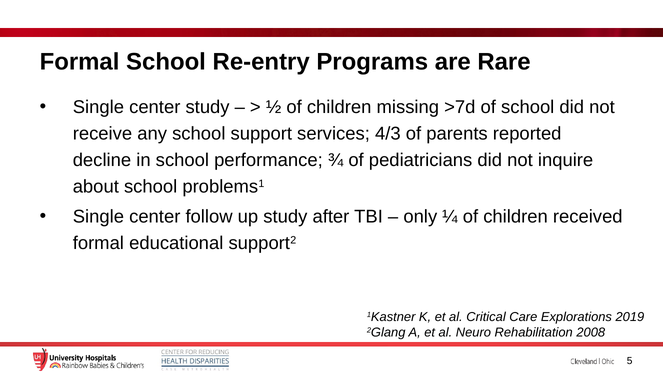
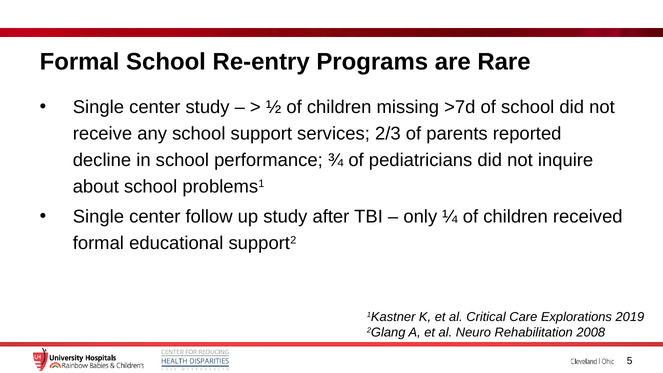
4/3: 4/3 -> 2/3 (388, 134)
